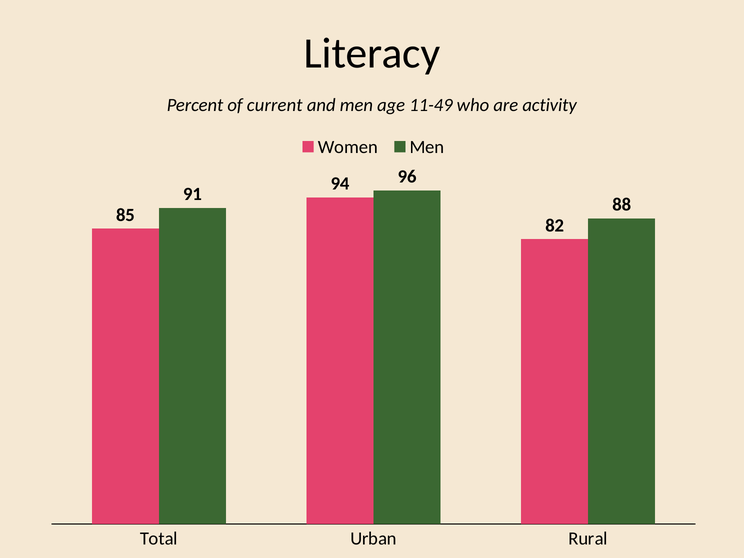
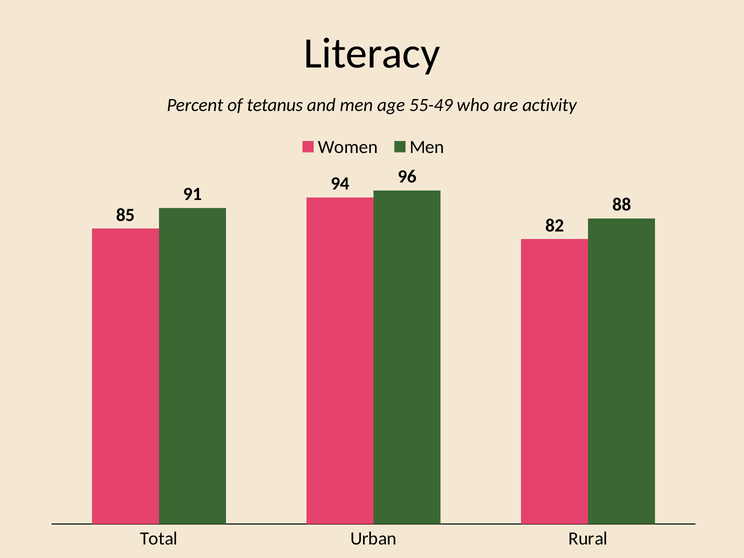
current: current -> tetanus (275, 105)
11-49: 11-49 -> 55-49 (431, 105)
